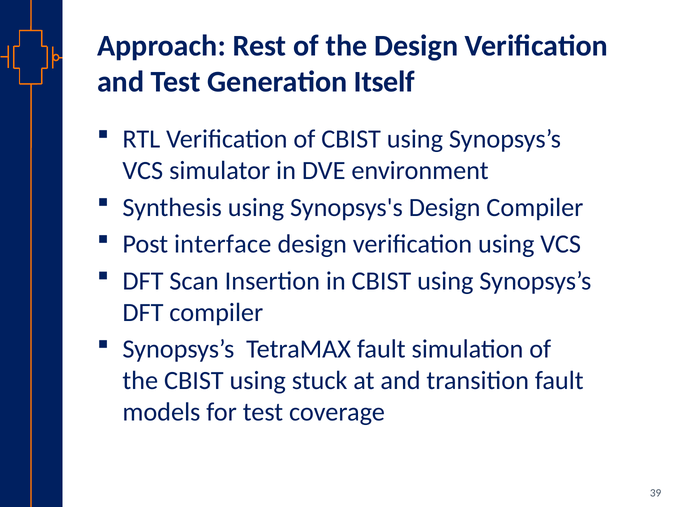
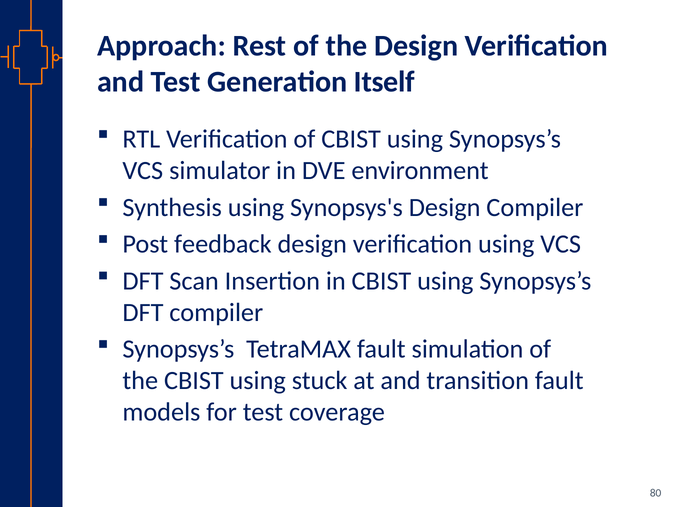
interface: interface -> feedback (223, 245)
39: 39 -> 80 (656, 494)
